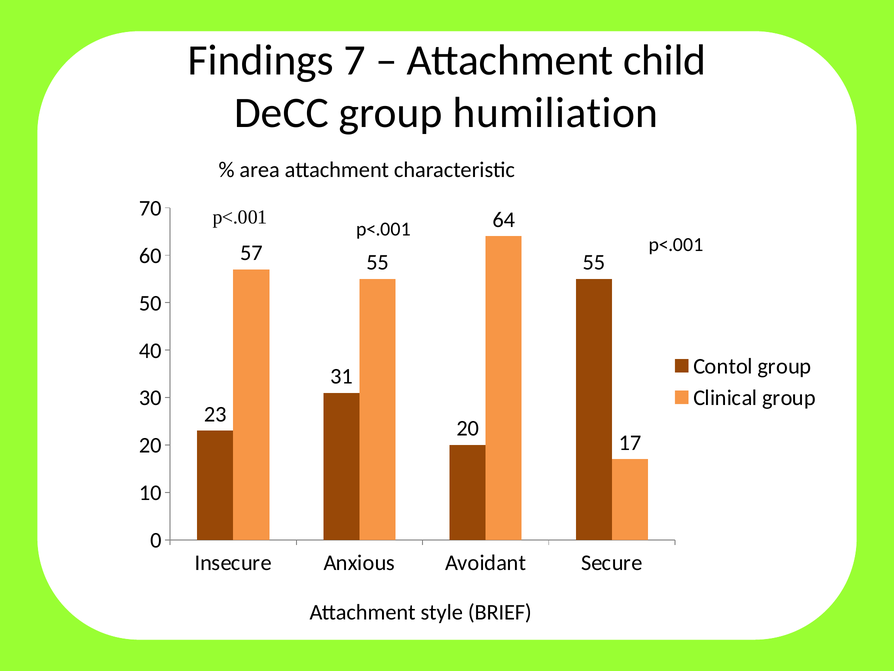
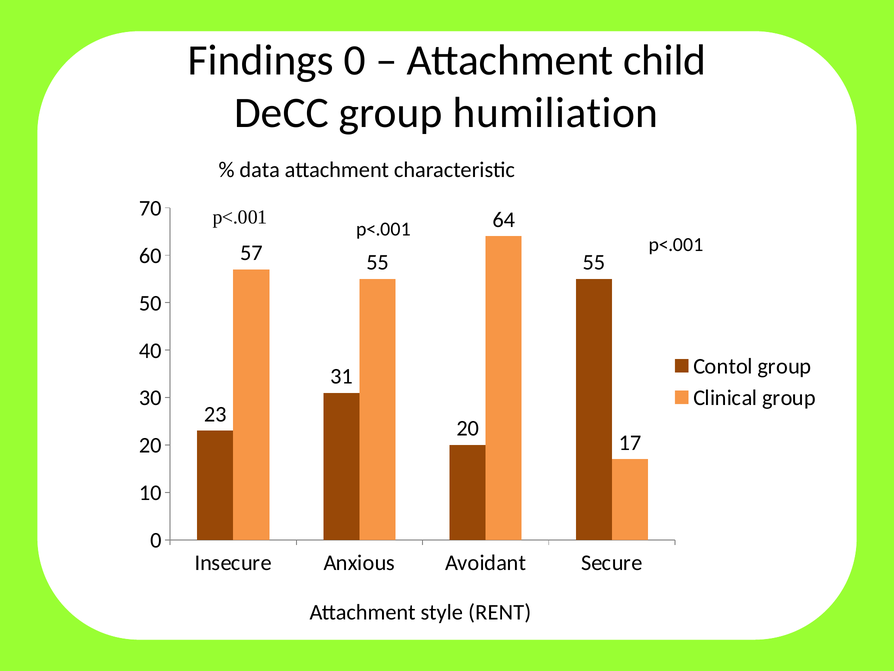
Findings 7: 7 -> 0 (355, 60)
area: area -> data (260, 170)
BRIEF: BRIEF -> RENT (500, 612)
